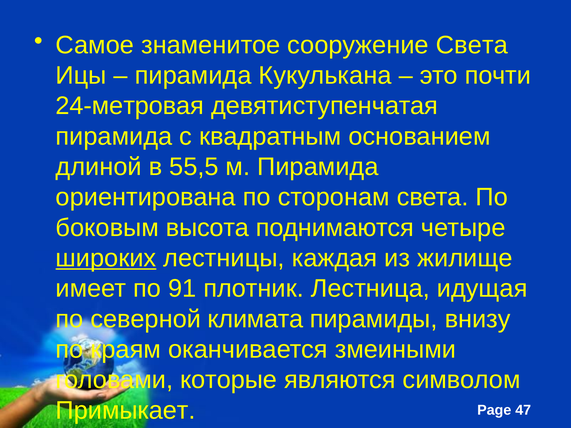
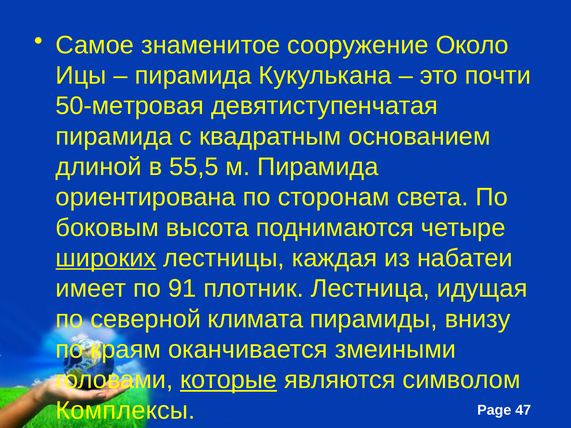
сооружение Света: Света -> Около (472, 45)
24-метровая: 24-метровая -> 50-метровая (130, 106)
жилище: жилище -> набатеи (465, 258)
которые underline: none -> present (229, 380)
Примыкает: Примыкает -> Комплексы (125, 411)
